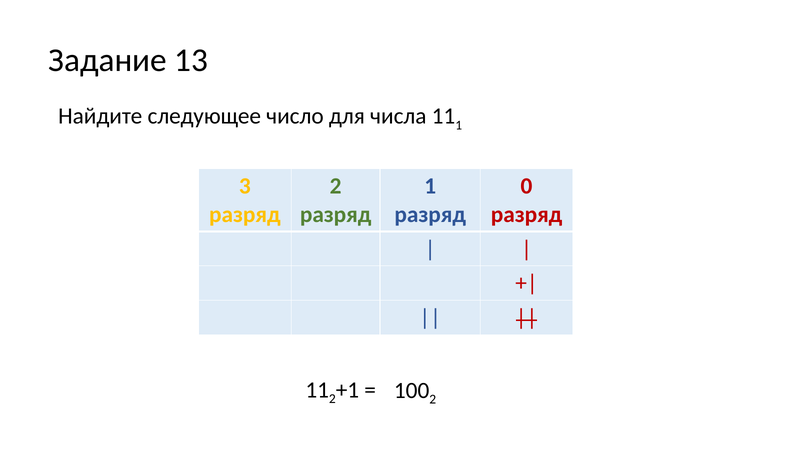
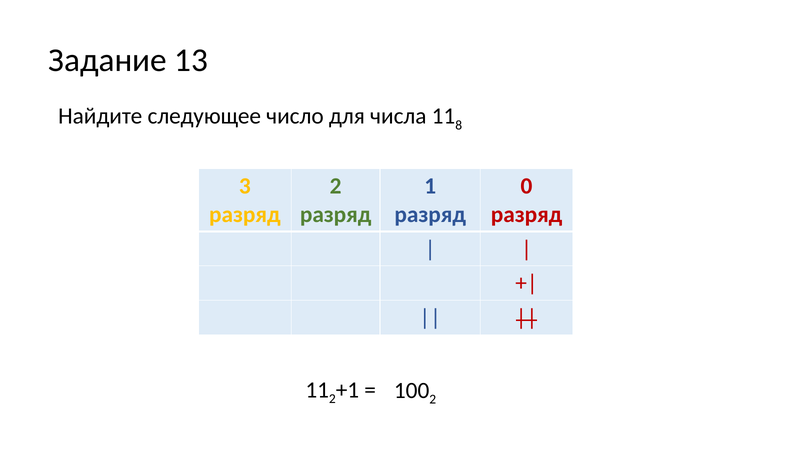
1: 1 -> 8 (459, 125)
